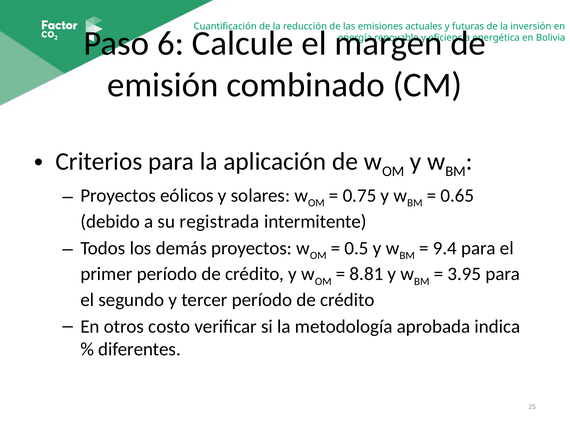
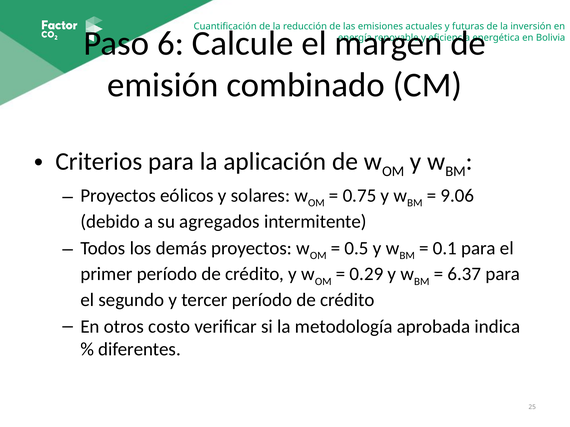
0.65: 0.65 -> 9.06 (457, 196)
registrada: registrada -> agregados (219, 222)
9.4: 9.4 -> 0.1 (445, 248)
8.81: 8.81 -> 0.29 (366, 274)
3.95: 3.95 -> 6.37 (464, 274)
